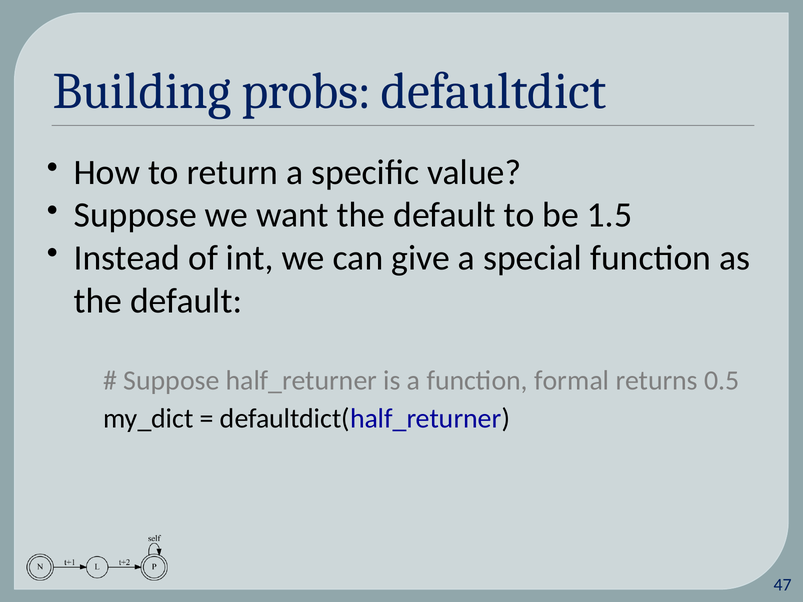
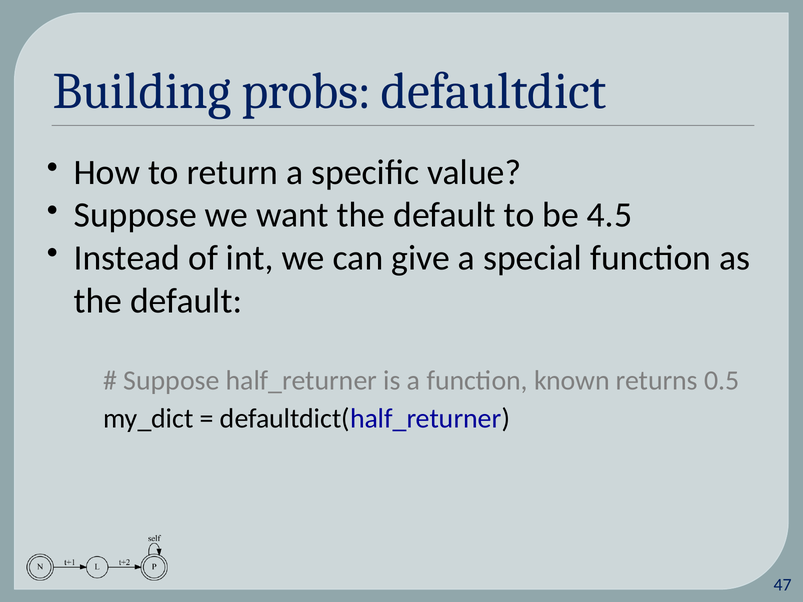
1.5: 1.5 -> 4.5 (609, 215)
formal: formal -> known (572, 381)
